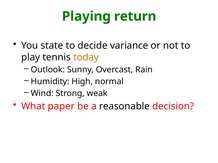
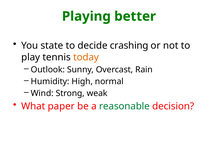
return: return -> better (135, 16)
variance: variance -> crashing (129, 46)
reasonable colour: black -> green (124, 107)
